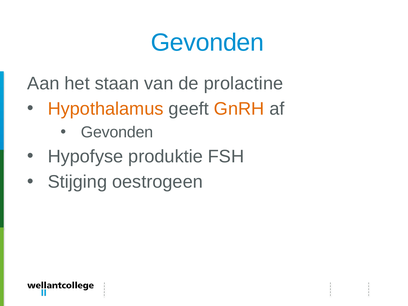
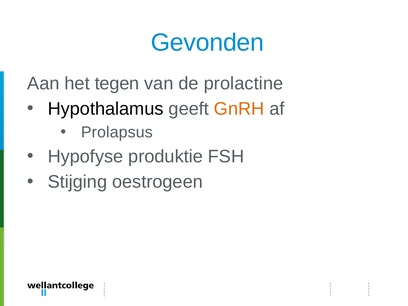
staan: staan -> tegen (117, 84)
Hypothalamus colour: orange -> black (106, 109)
Gevonden: Gevonden -> Prolapsus (117, 132)
